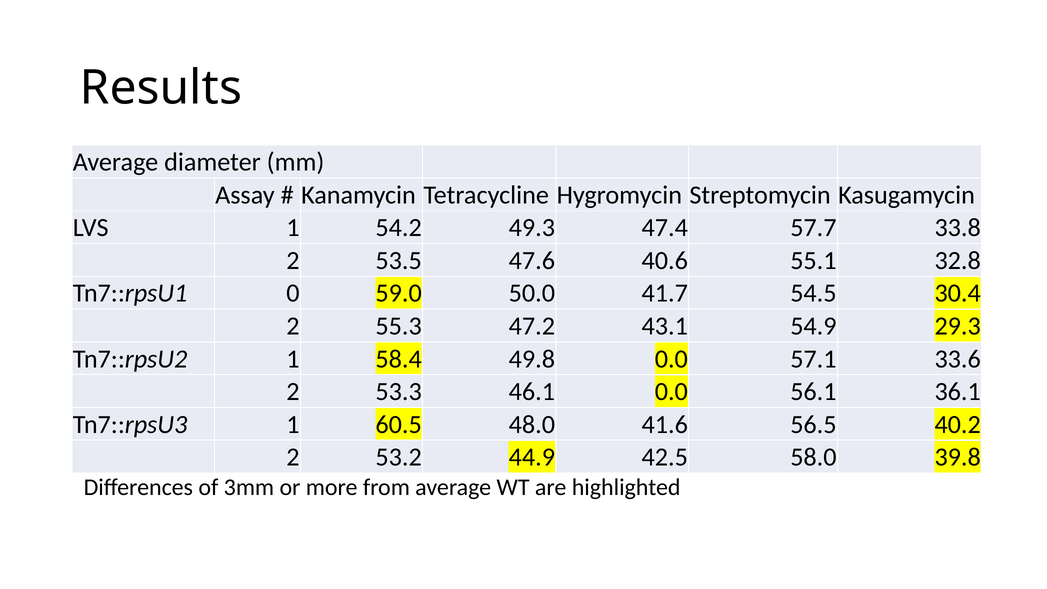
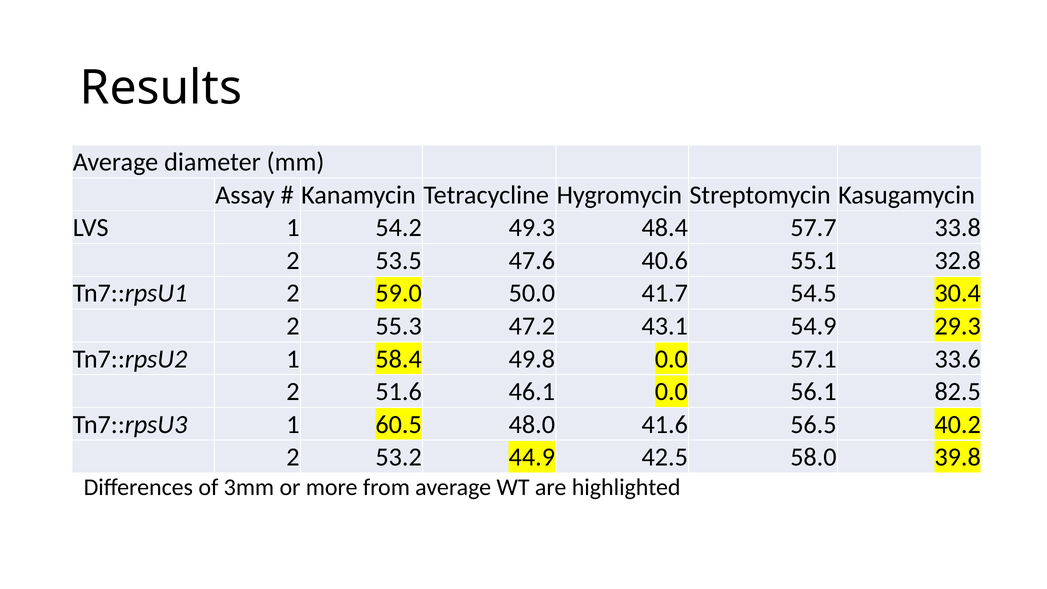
47.4: 47.4 -> 48.4 (665, 228)
Tn7::rpsU1 0: 0 -> 2 (293, 293)
53.3: 53.3 -> 51.6 (399, 392)
36.1: 36.1 -> 82.5 (958, 392)
